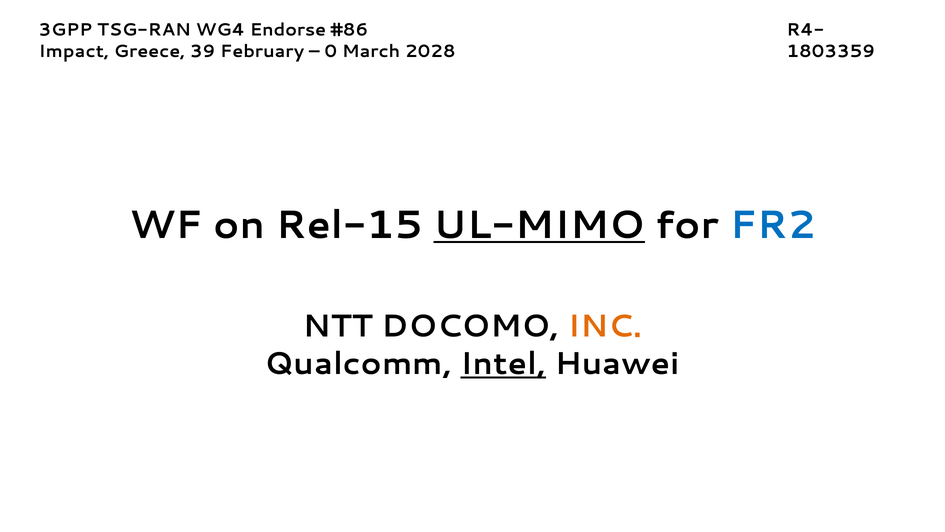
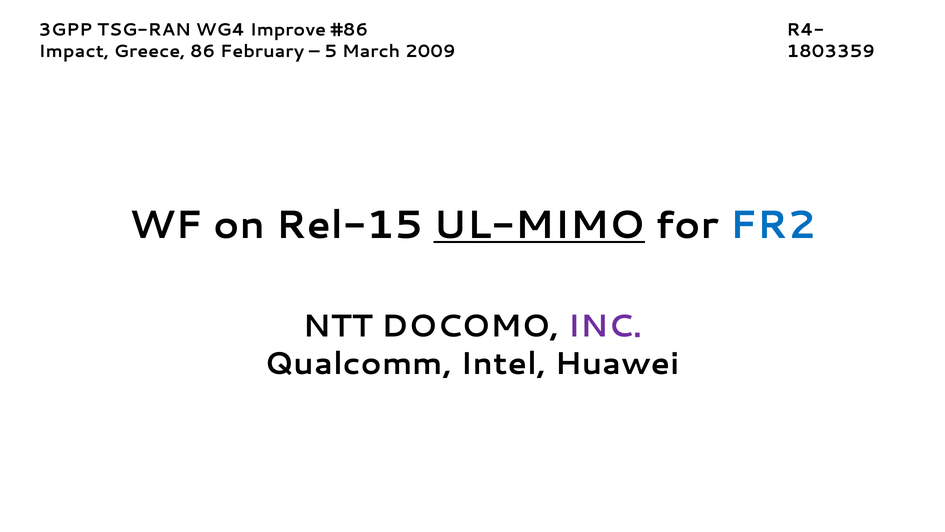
Endorse: Endorse -> Improve (288, 30)
39: 39 -> 86 (203, 51)
0: 0 -> 5 (331, 51)
2028: 2028 -> 2009 (430, 51)
INC colour: orange -> purple (605, 326)
Intel underline: present -> none (503, 364)
